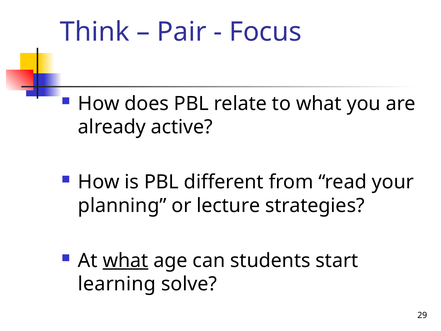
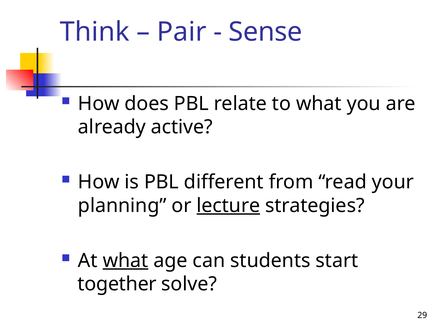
Focus: Focus -> Sense (265, 32)
lecture underline: none -> present (228, 205)
learning: learning -> together (117, 284)
